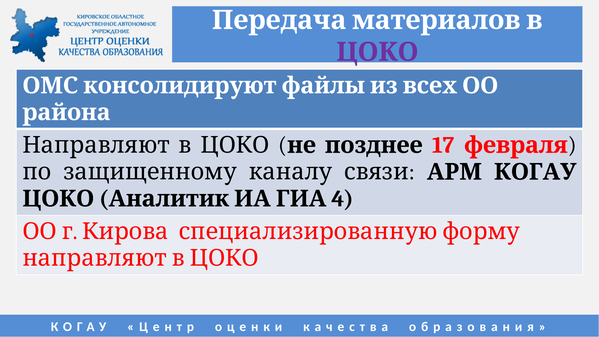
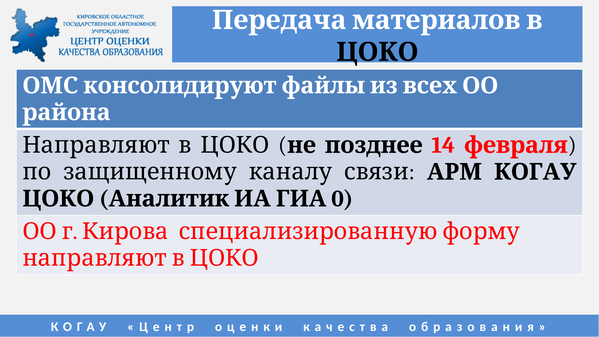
ЦОКО colour: purple -> black (377, 52)
17: 17 -> 14 (443, 145)
4: 4 -> 0 (343, 199)
